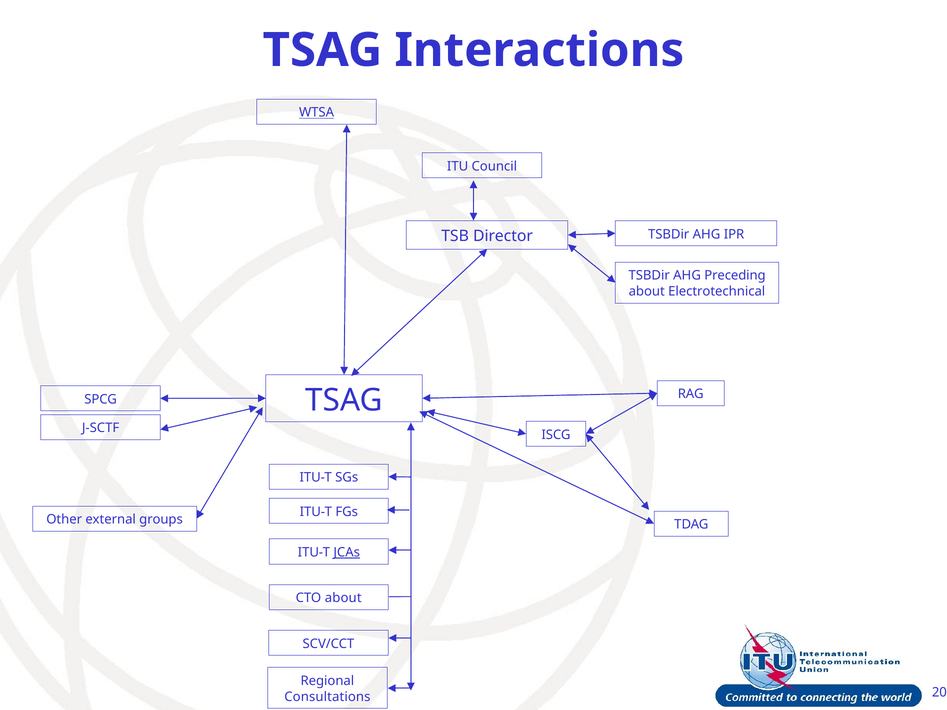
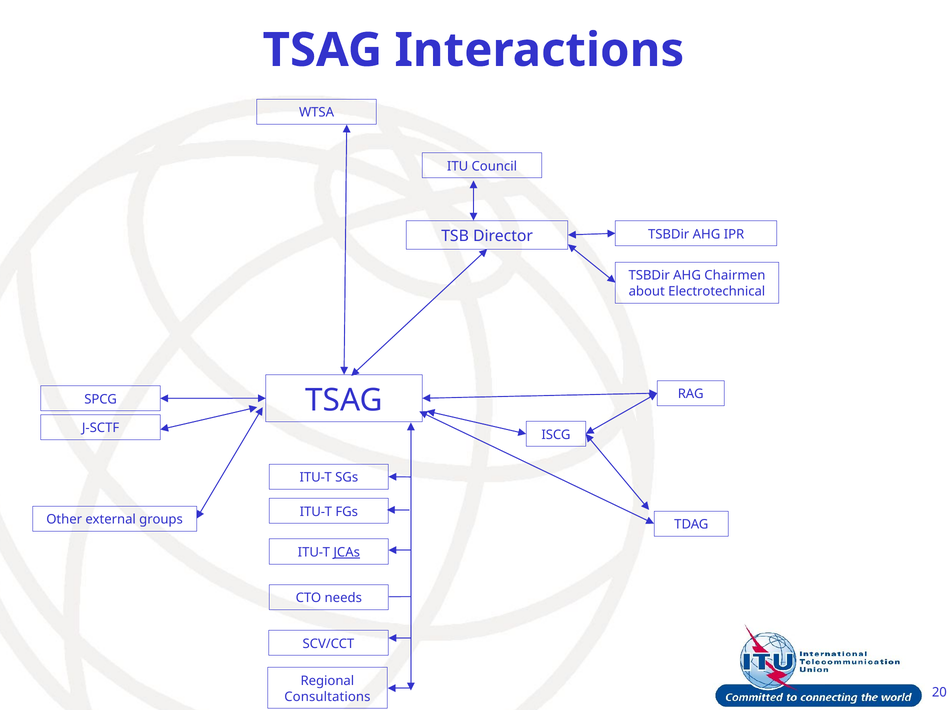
WTSA underline: present -> none (317, 113)
Preceding: Preceding -> Chairmen (735, 276)
CTO about: about -> needs (343, 598)
